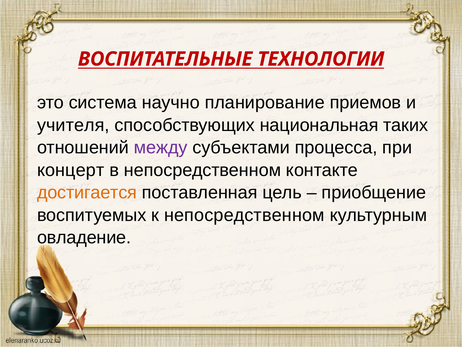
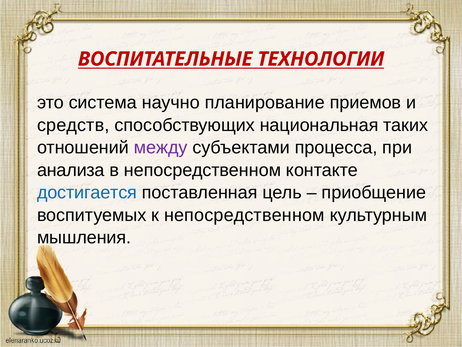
учителя: учителя -> средств (73, 125)
концерт: концерт -> анализа (71, 170)
достигается colour: orange -> blue (87, 192)
овладение: овладение -> мышления (84, 237)
